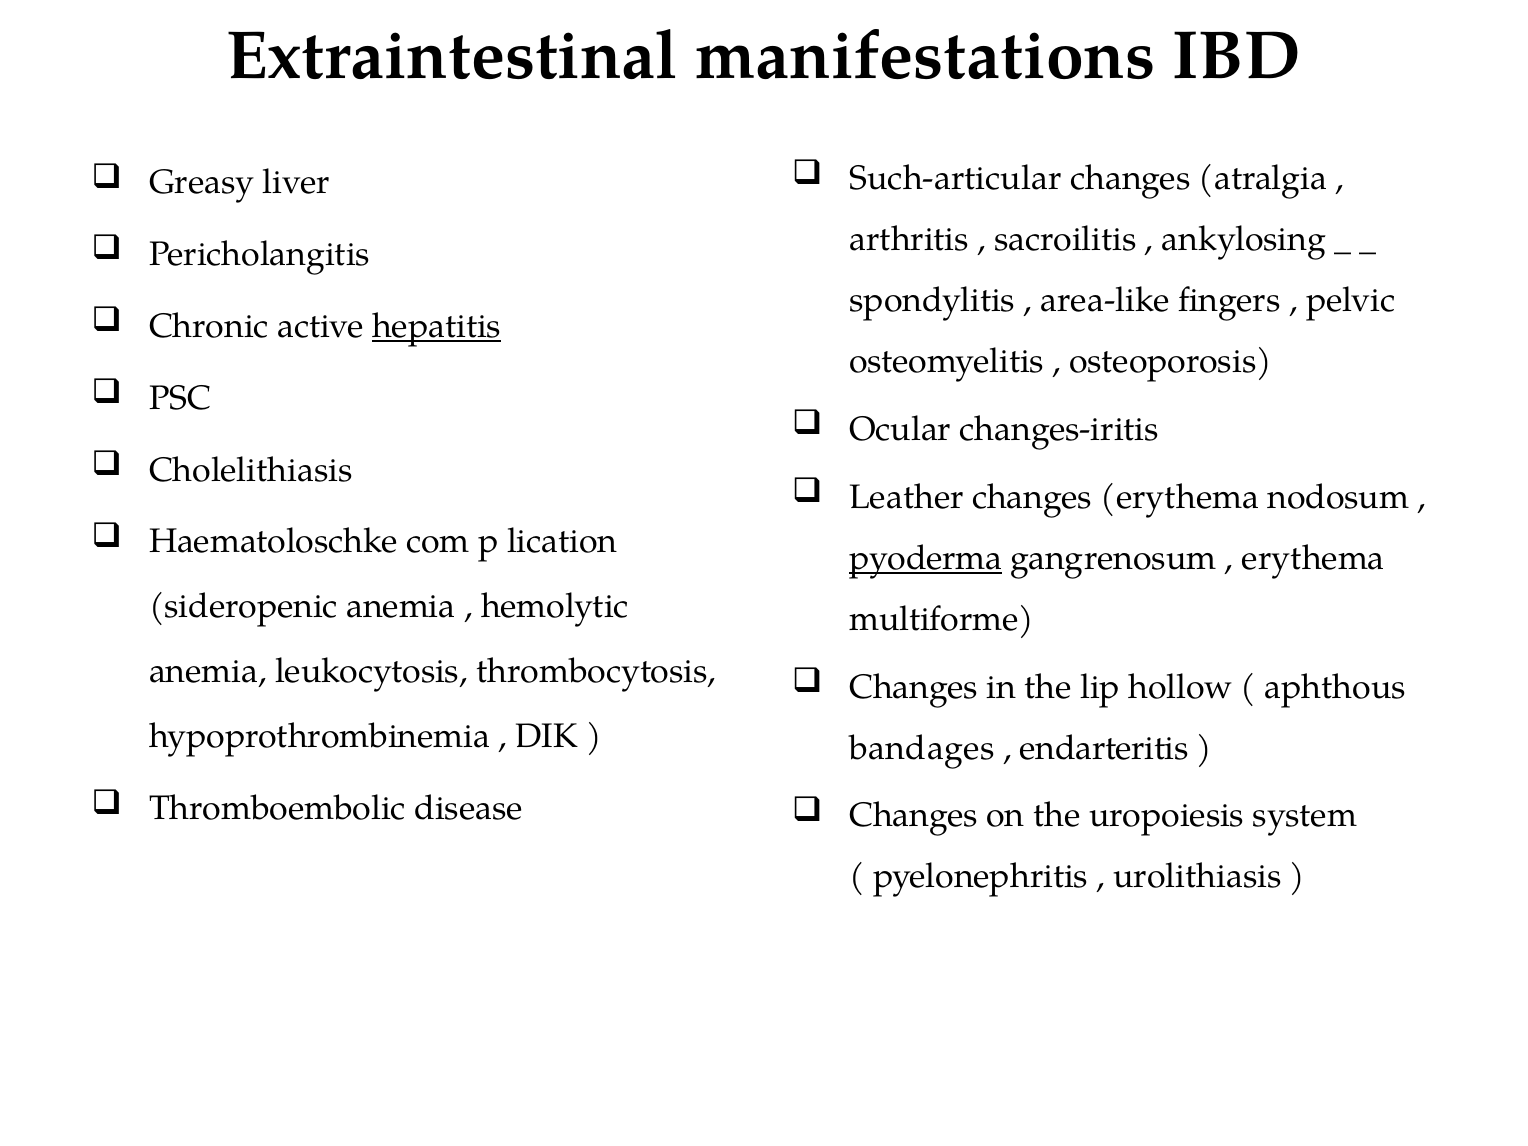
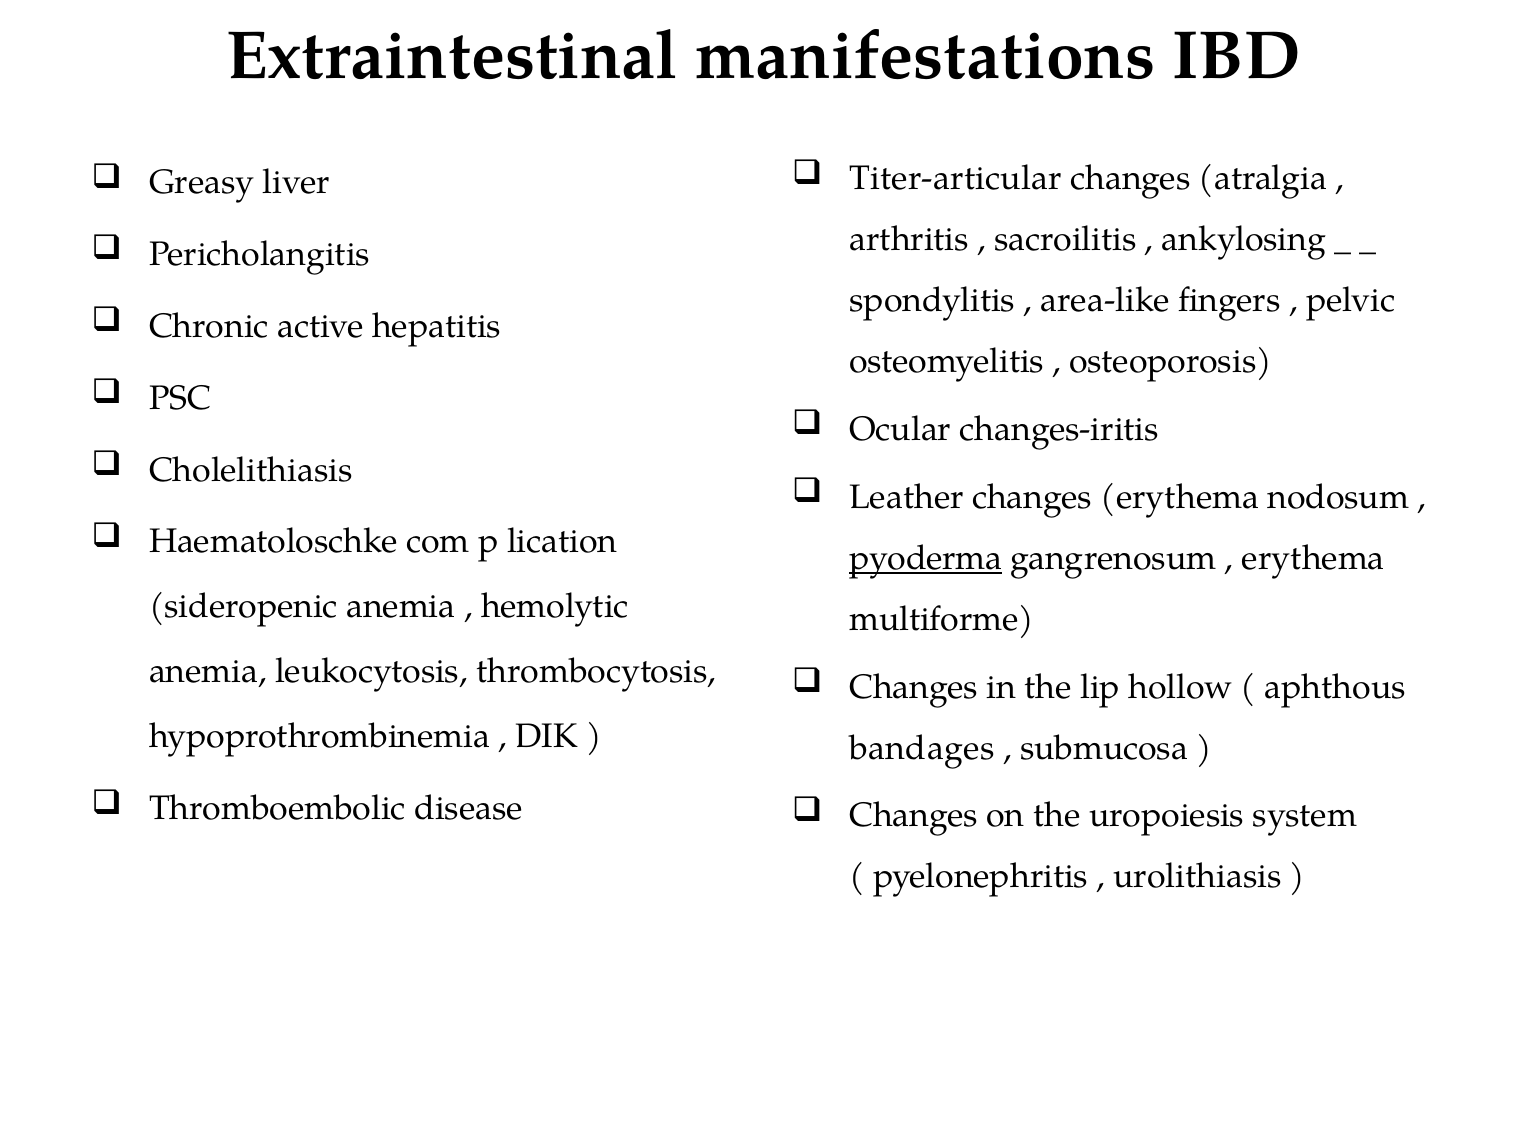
Such-articular: Such-articular -> Titer-articular (956, 178)
hepatitis underline: present -> none (437, 326)
endarteritis: endarteritis -> submucosa (1104, 748)
